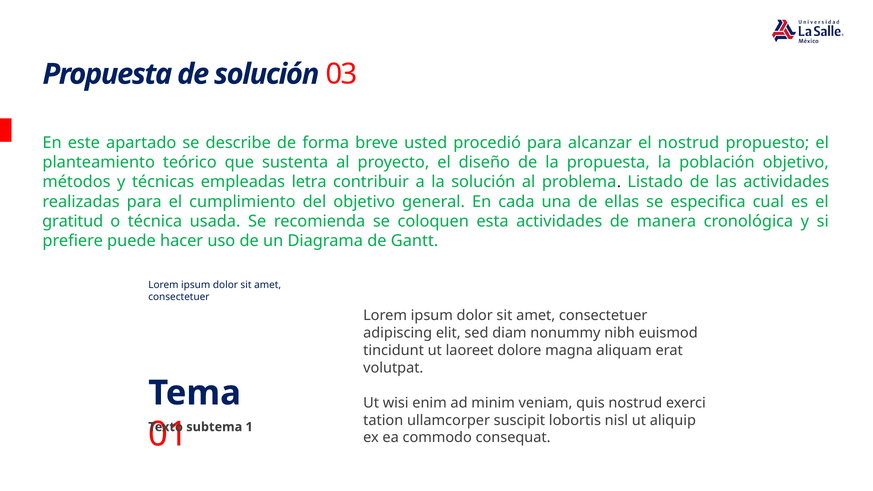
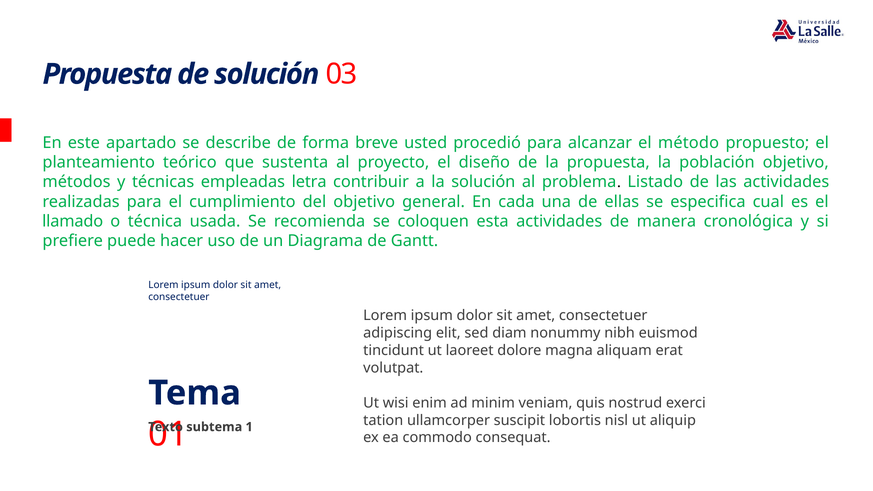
el nostrud: nostrud -> método (688, 143)
gratitud: gratitud -> llamado (73, 221)
